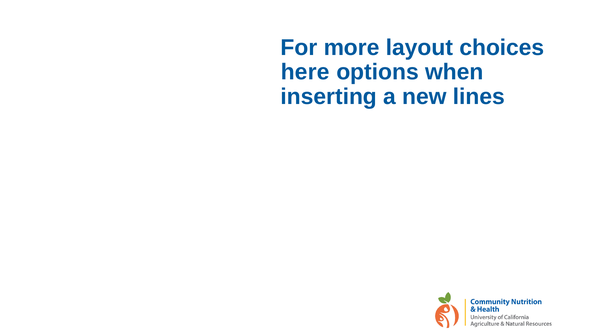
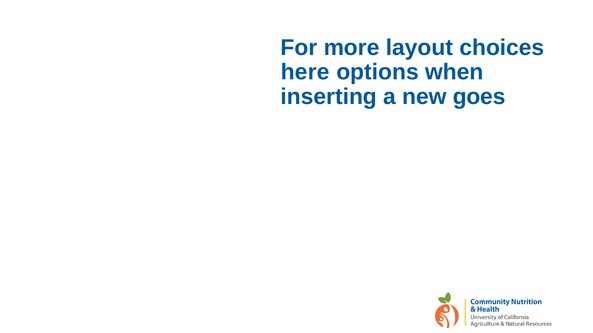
lines: lines -> goes (479, 97)
